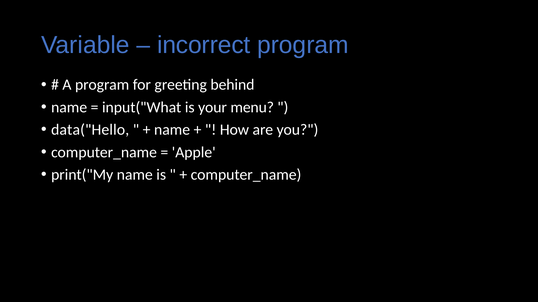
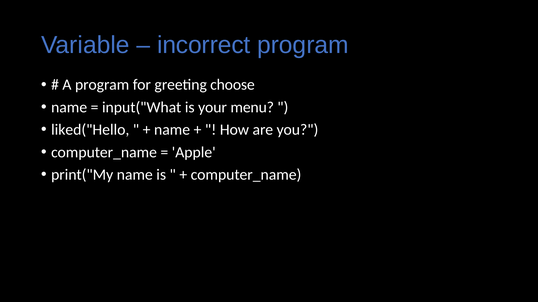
behind: behind -> choose (232, 85)
data("Hello: data("Hello -> liked("Hello (90, 130)
